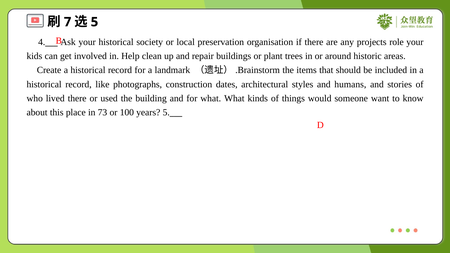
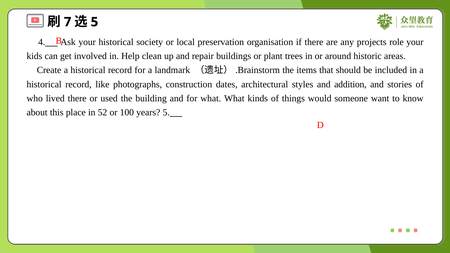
humans: humans -> addition (350, 84)
73: 73 -> 52 (102, 112)
